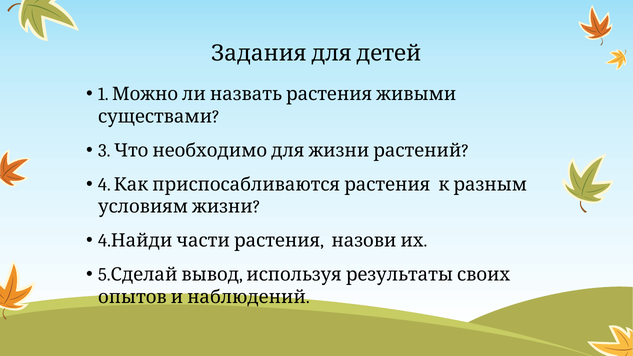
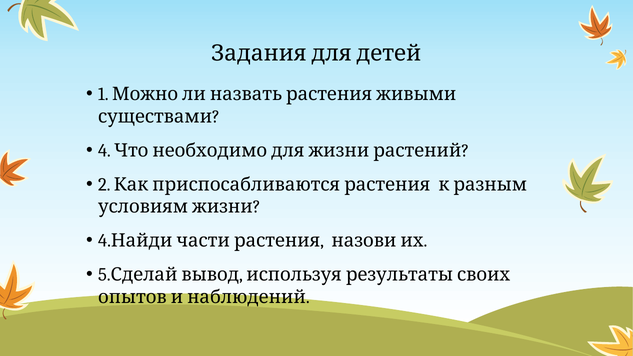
3: 3 -> 4 (104, 151)
4: 4 -> 2 (104, 185)
